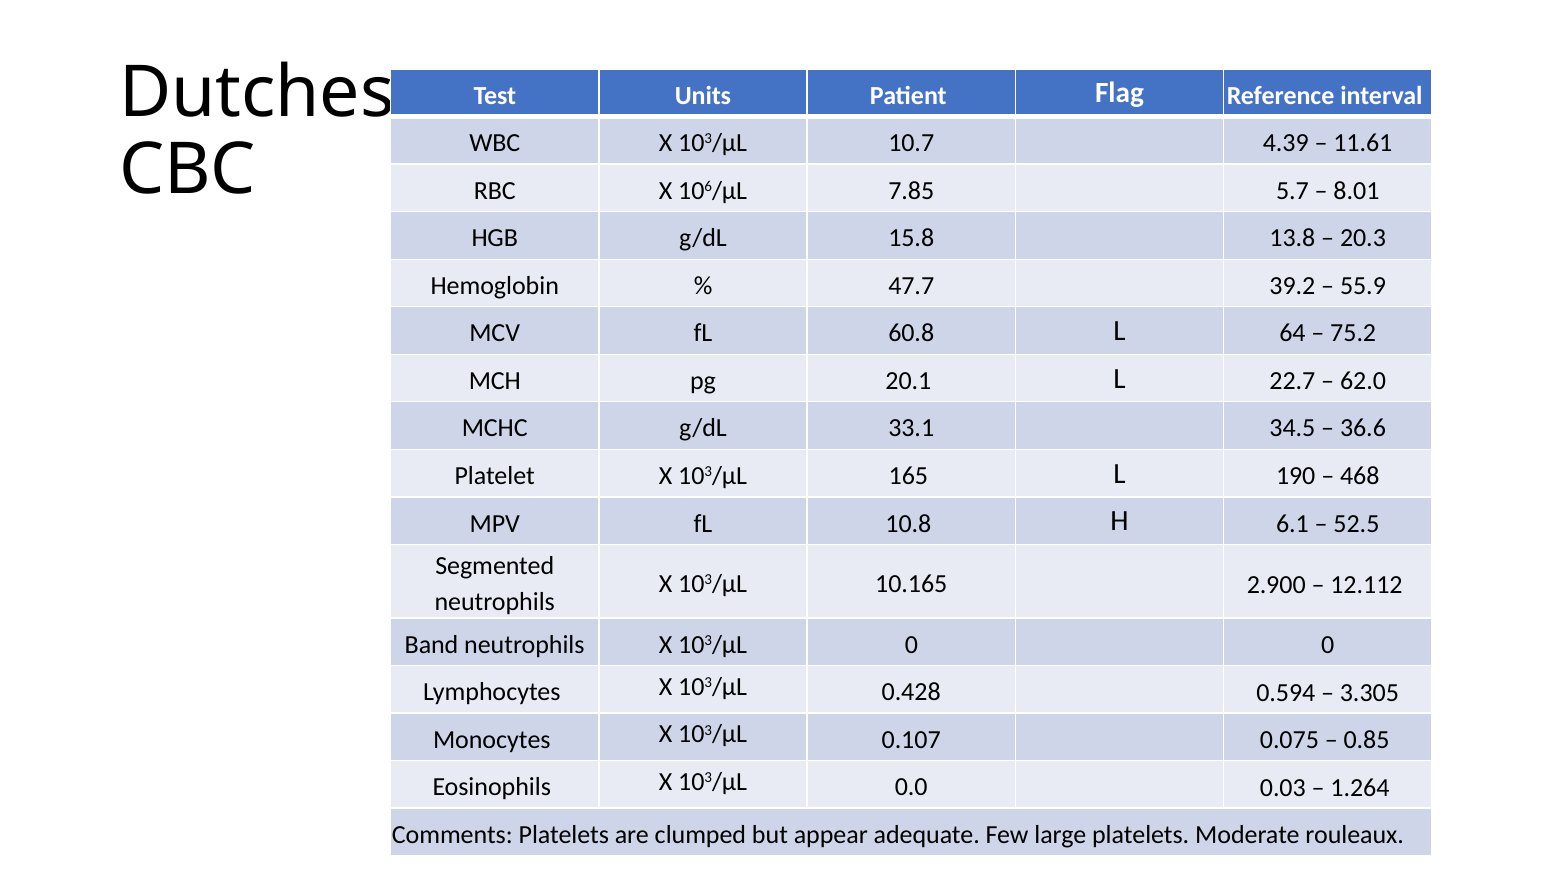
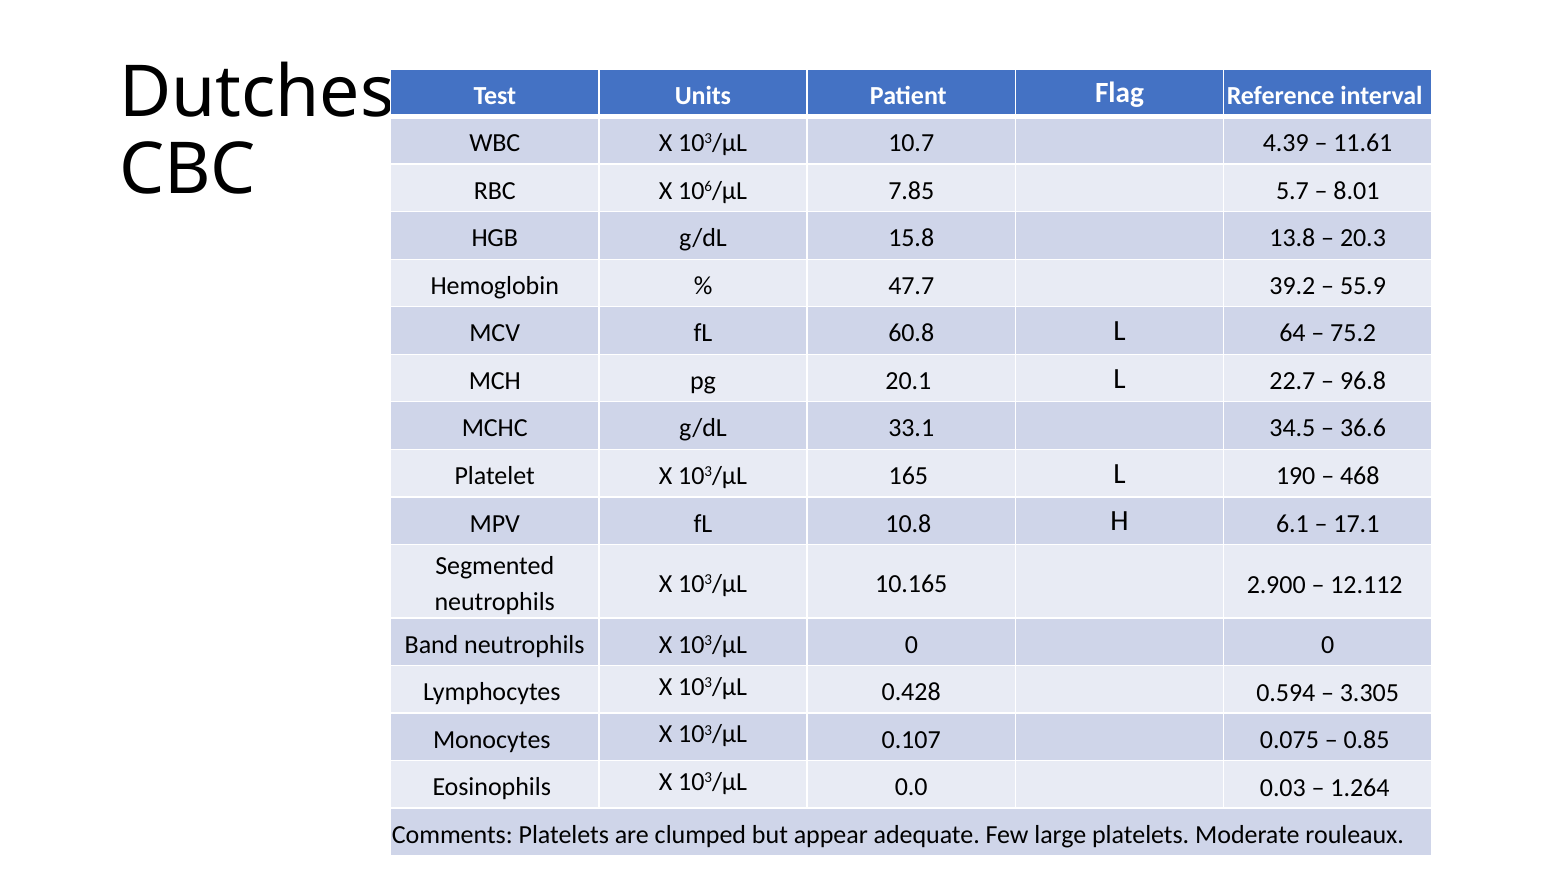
62.0: 62.0 -> 96.8 (1363, 381)
52.5: 52.5 -> 17.1 (1356, 523)
